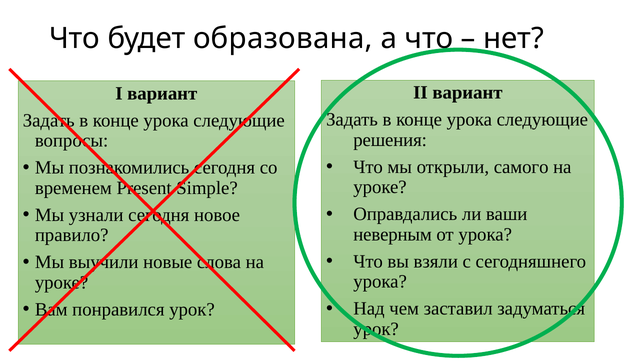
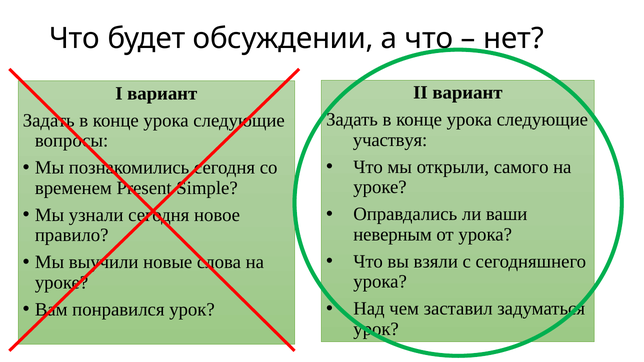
образована: образована -> обсуждении (283, 39)
решения: решения -> участвуя (390, 140)
